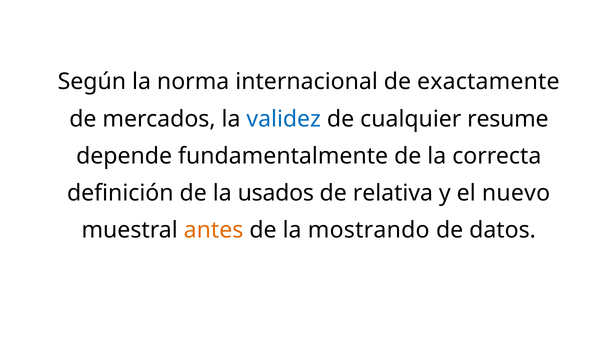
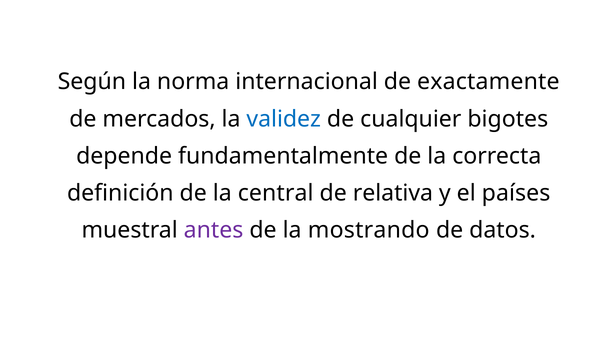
resume: resume -> bigotes (508, 119)
usados: usados -> central (276, 193)
nuevo: nuevo -> países (516, 193)
antes colour: orange -> purple (214, 230)
